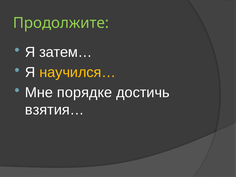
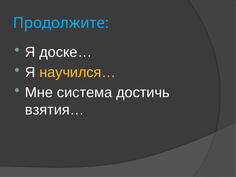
Продолжите colour: light green -> light blue (61, 23)
затем…: затем… -> доске… (66, 52)
порядке: порядке -> система (85, 93)
